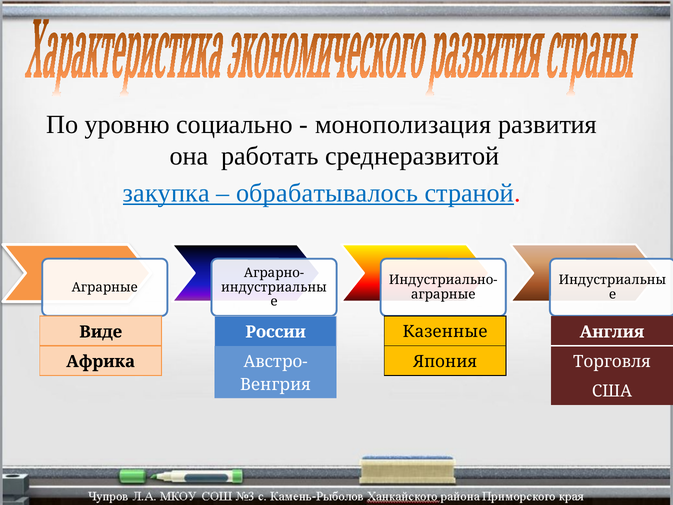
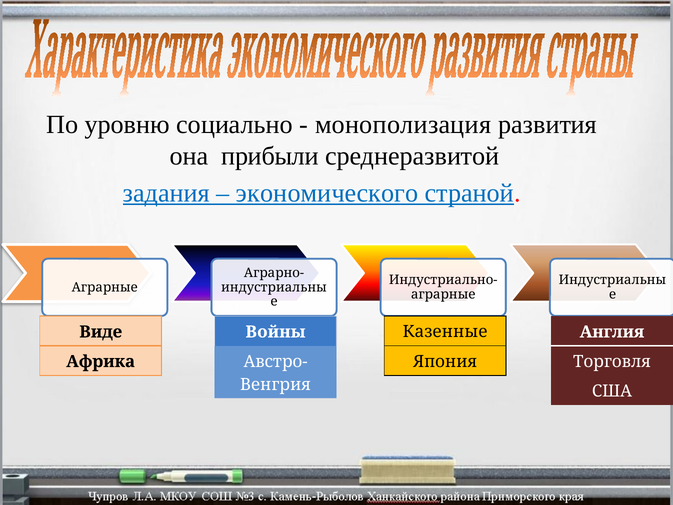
работать: работать -> прибыли (270, 156)
закупка: закупка -> задания (166, 193)
обрабатывалось: обрабатывалось -> экономического (327, 193)
России: России -> Войны (275, 332)
